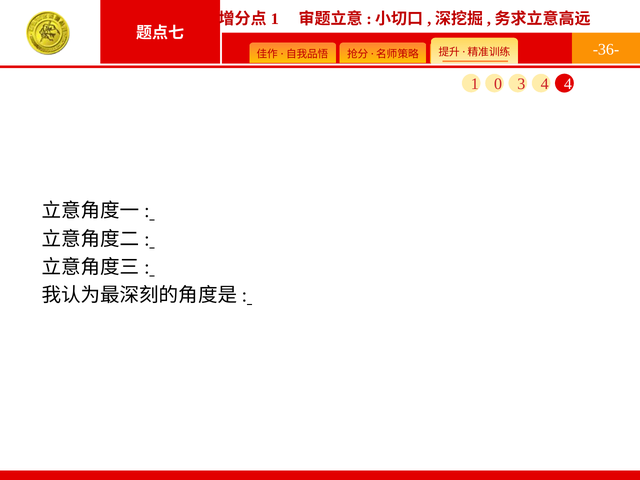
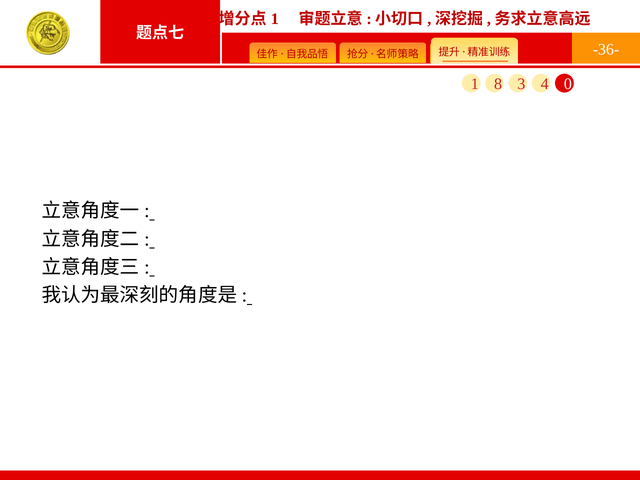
0: 0 -> 8 (498, 84)
4 4: 4 -> 0 (568, 84)
